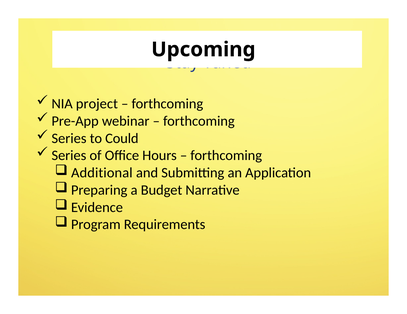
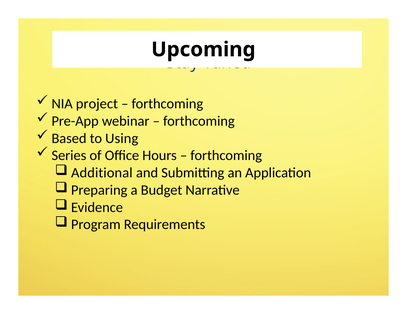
Series: Series -> Based (69, 139)
Could: Could -> Using (122, 139)
